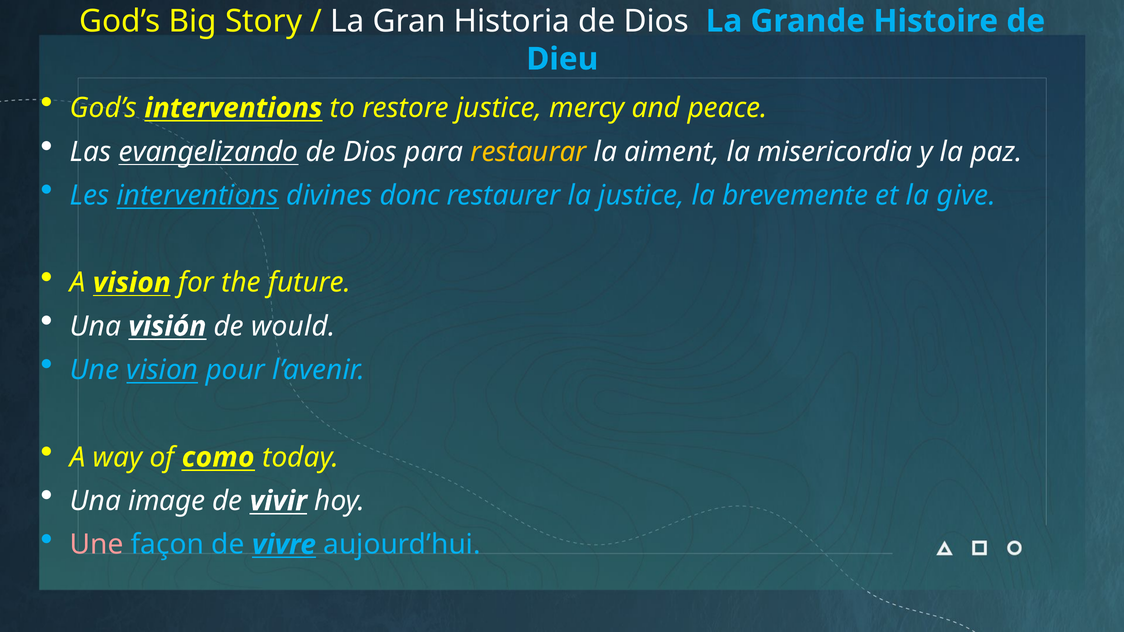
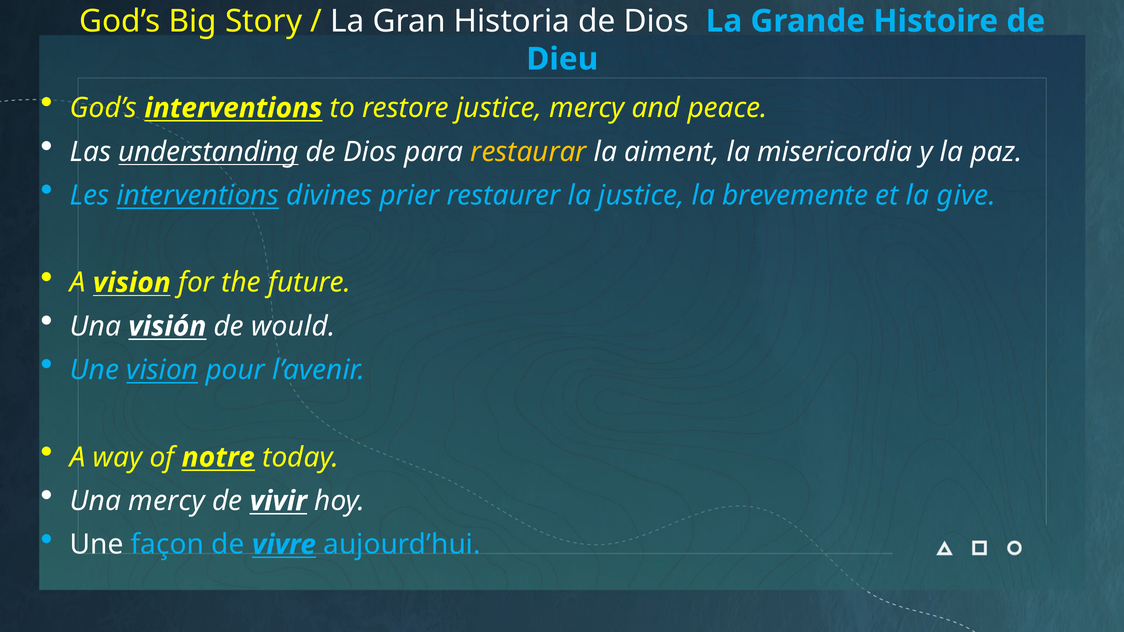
evangelizando: evangelizando -> understanding (209, 152)
donc: donc -> prier (410, 195)
como: como -> notre (218, 458)
Una image: image -> mercy (166, 501)
Une colour: pink -> white (97, 545)
